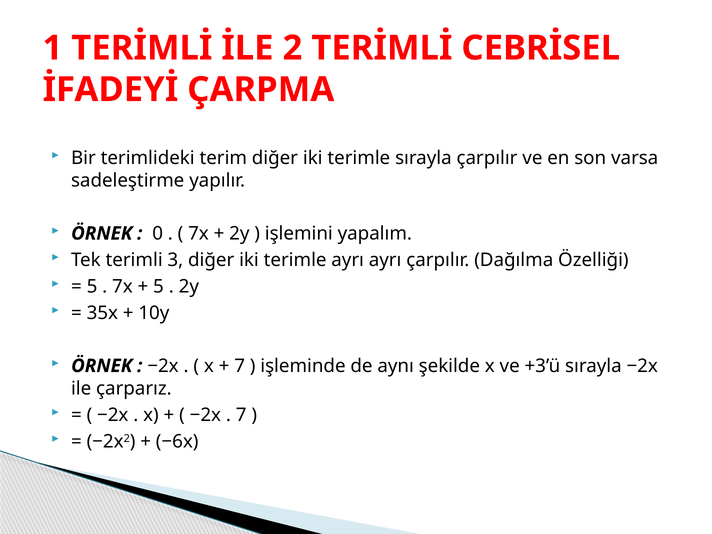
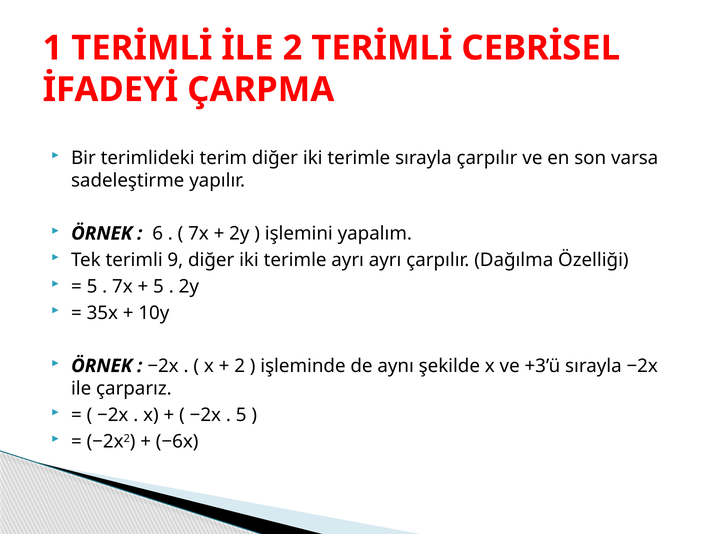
0: 0 -> 6 (158, 233)
3: 3 -> 9 (175, 260)
7: 7 -> 2 (240, 366)
7: 7 -> 5 (241, 415)
